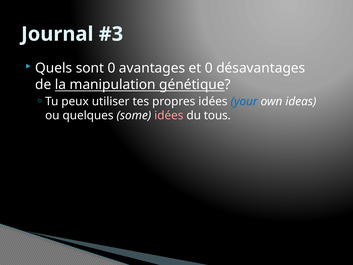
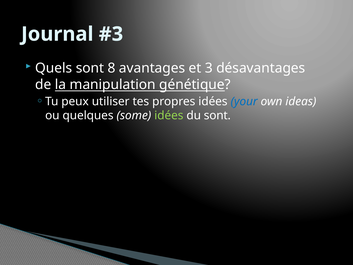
sont 0: 0 -> 8 (112, 68)
et 0: 0 -> 3 (209, 68)
idées colour: pink -> light green (169, 115)
du tous: tous -> sont (217, 115)
